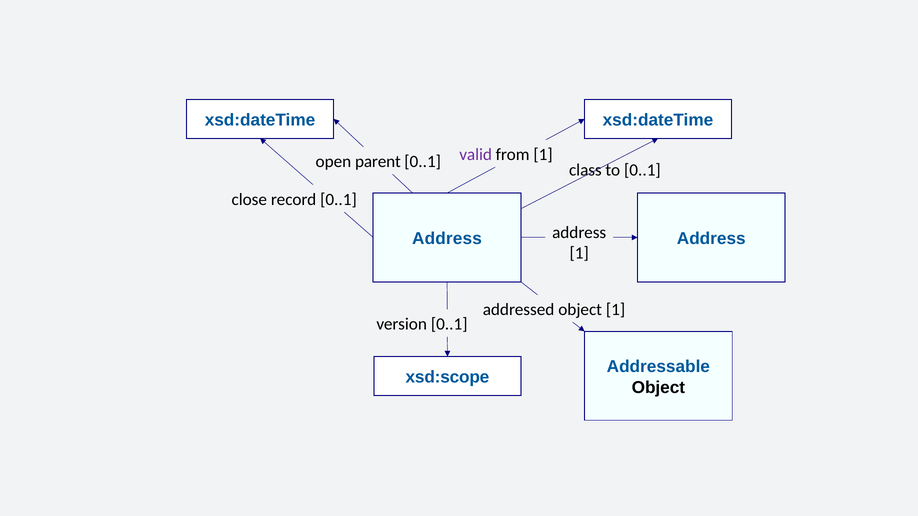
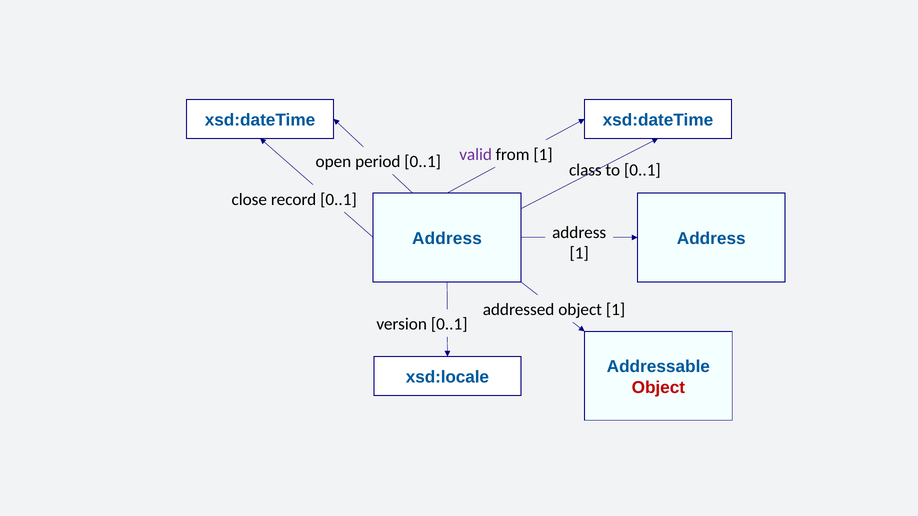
parent: parent -> period (378, 162)
xsd:scope: xsd:scope -> xsd:locale (447, 377)
Object colour: black -> red (658, 388)
